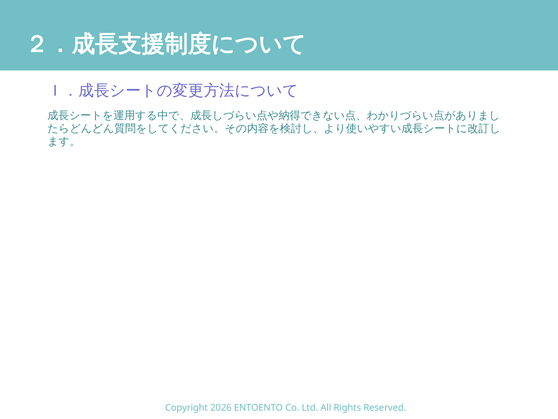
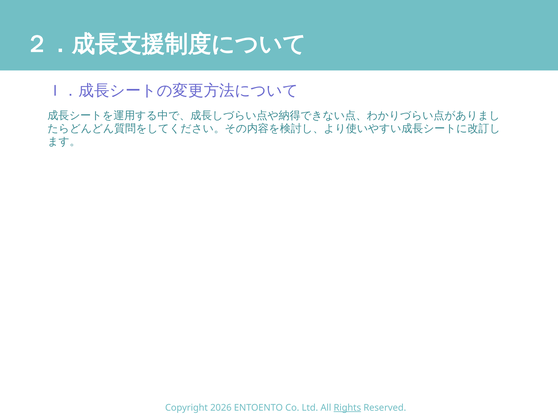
Rights underline: none -> present (347, 407)
